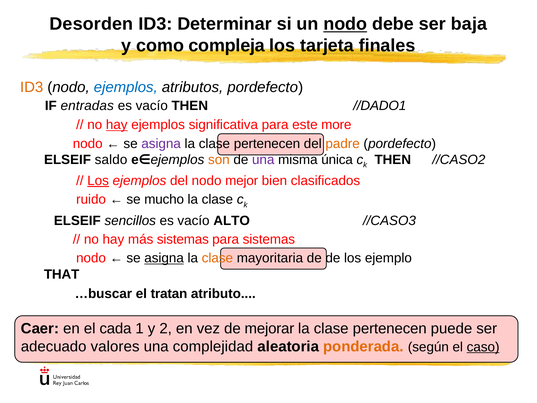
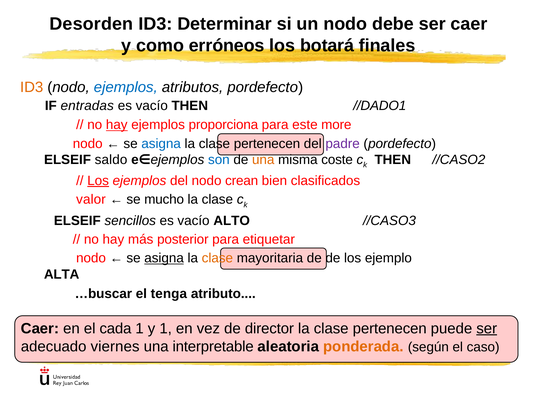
nodo underline: present -> none (345, 24)
ser baja: baja -> caer (469, 24)
compleja: compleja -> erróneos (227, 46)
tarjeta: tarjeta -> botará (327, 46)
significativa: significativa -> proporciona (223, 125)
asigna colour: purple -> blue (161, 144)
padre colour: orange -> purple (343, 144)
son colour: orange -> blue (219, 160)
una colour: purple -> orange (263, 160)
única: única -> coste (337, 160)
mejor: mejor -> crean (242, 181)
ruido: ruido -> valor (91, 199)
más sistemas: sistemas -> posterior (183, 239)
para sistemas: sistemas -> etiquetar (269, 239)
THAT: THAT -> ALTA (62, 274)
tratan: tratan -> tenga (169, 294)
y 2: 2 -> 1 (166, 328)
mejorar: mejorar -> director (269, 328)
ser underline: none -> present (487, 328)
valores: valores -> viernes (115, 346)
complejidad: complejidad -> interpretable (213, 346)
caso underline: present -> none (483, 347)
